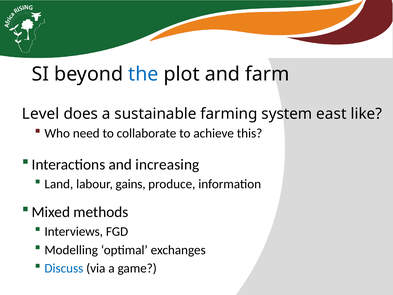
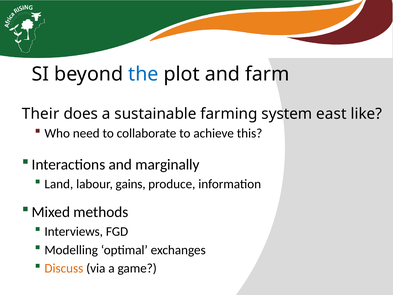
Level: Level -> Their (41, 114)
increasing: increasing -> marginally (167, 164)
Discuss colour: blue -> orange (64, 268)
